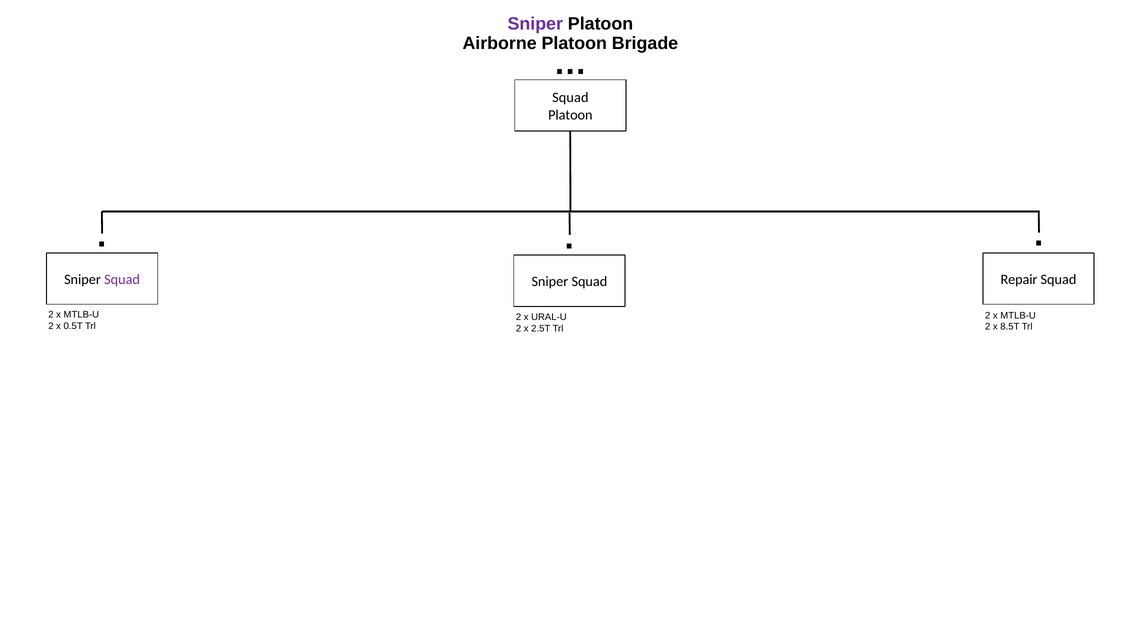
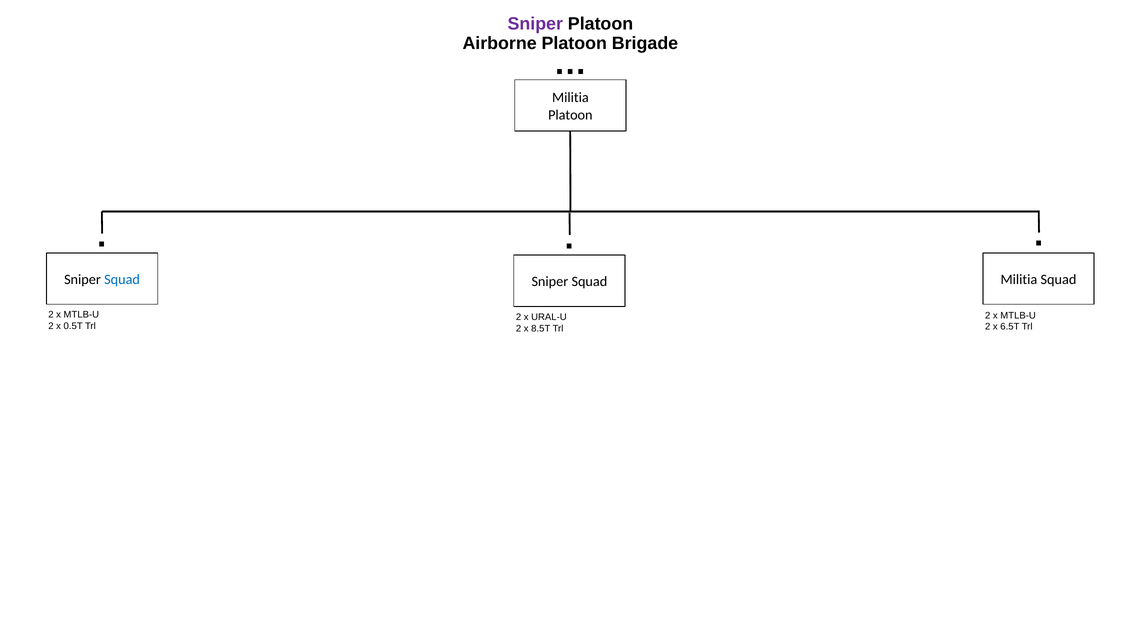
Squad: Squad -> Militia (570, 98)
Squad colour: purple -> blue (122, 280)
Repair: Repair -> Militia (1019, 280)
8.5T: 8.5T -> 6.5T (1010, 327)
2.5T: 2.5T -> 8.5T (541, 328)
